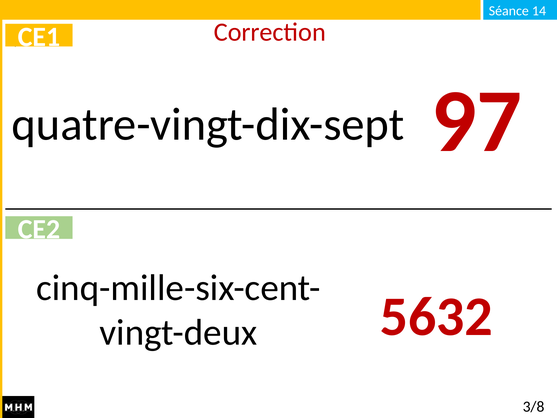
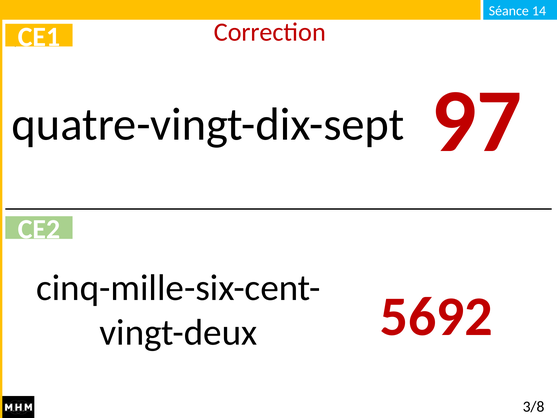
5632: 5632 -> 5692 (436, 317)
